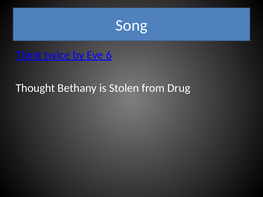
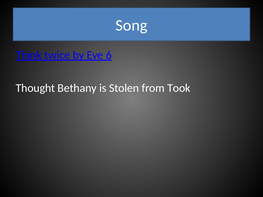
Drug: Drug -> Took (179, 88)
